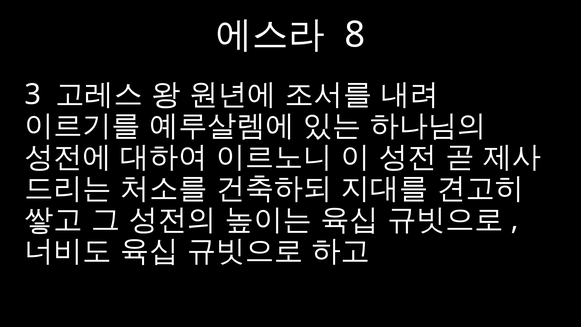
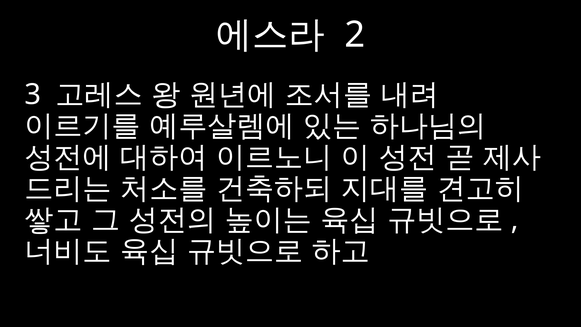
8: 8 -> 2 (355, 35)
